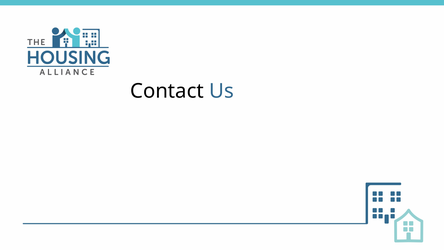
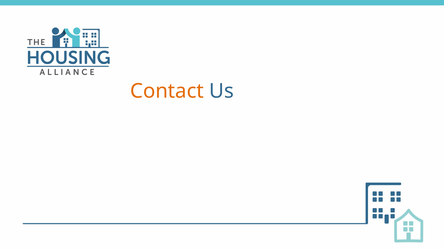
Contact colour: black -> orange (167, 91)
